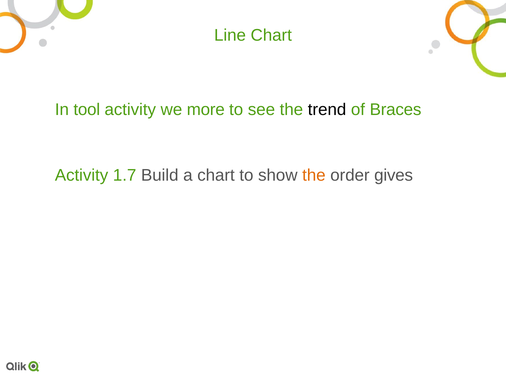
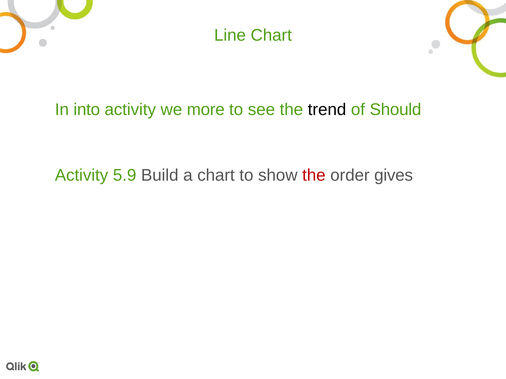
tool: tool -> into (87, 110)
Braces: Braces -> Should (396, 110)
1.7: 1.7 -> 5.9 (125, 175)
the colour: orange -> red (314, 175)
